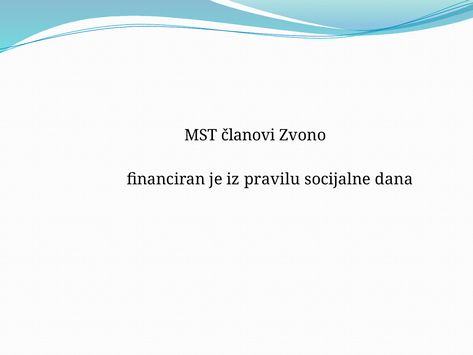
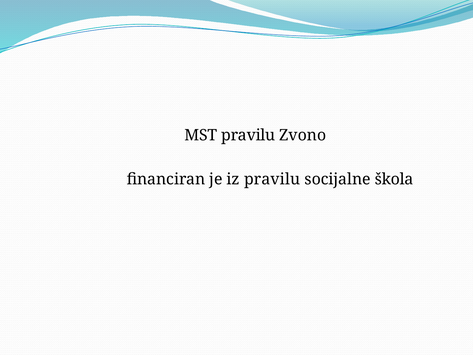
MST članovi: članovi -> pravilu (248, 135)
dana: dana -> škola (394, 179)
